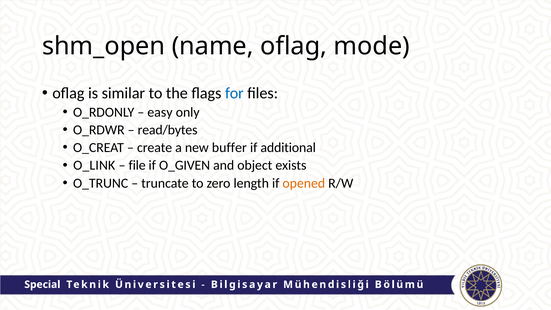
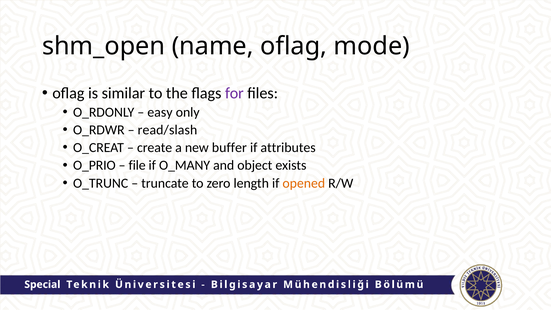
for colour: blue -> purple (234, 93)
read/bytes: read/bytes -> read/slash (167, 130)
additional: additional -> attributes (288, 148)
O_LINK: O_LINK -> O_PRIO (94, 165)
O_GIVEN: O_GIVEN -> O_MANY (185, 165)
